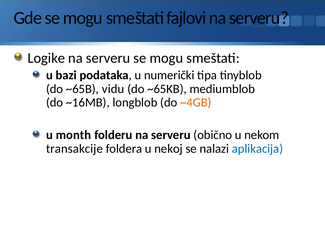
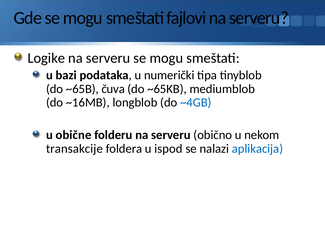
vidu: vidu -> čuva (113, 89)
~4GB colour: orange -> blue (196, 102)
month: month -> obične (74, 135)
nekoj: nekoj -> ispod (168, 148)
